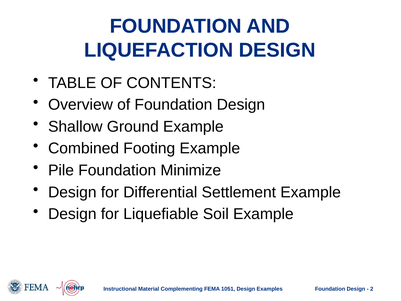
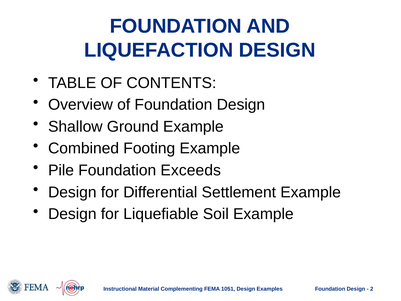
Minimize: Minimize -> Exceeds (191, 170)
